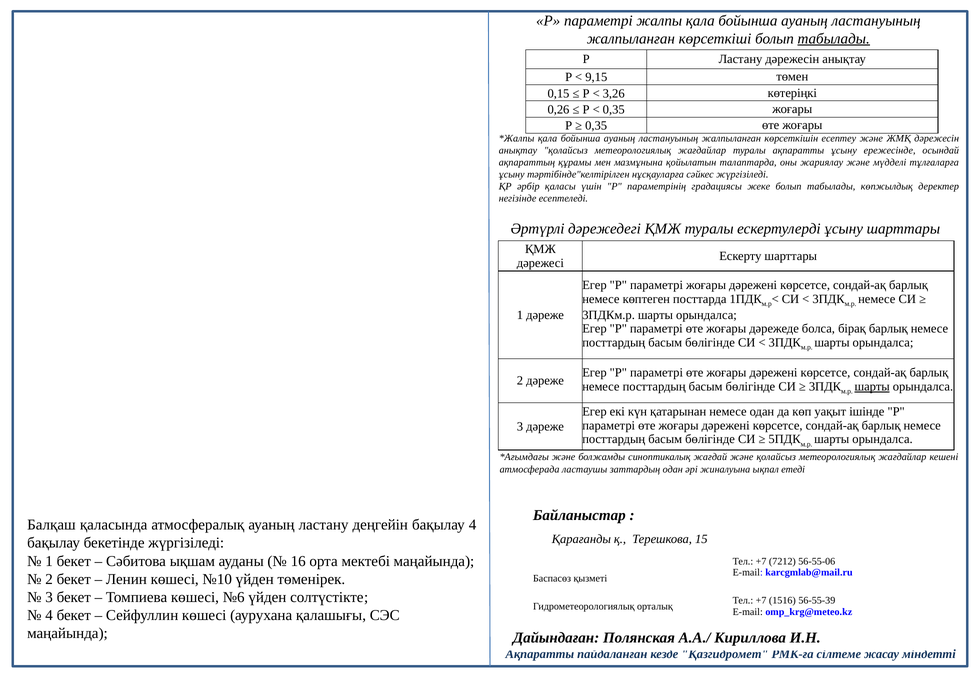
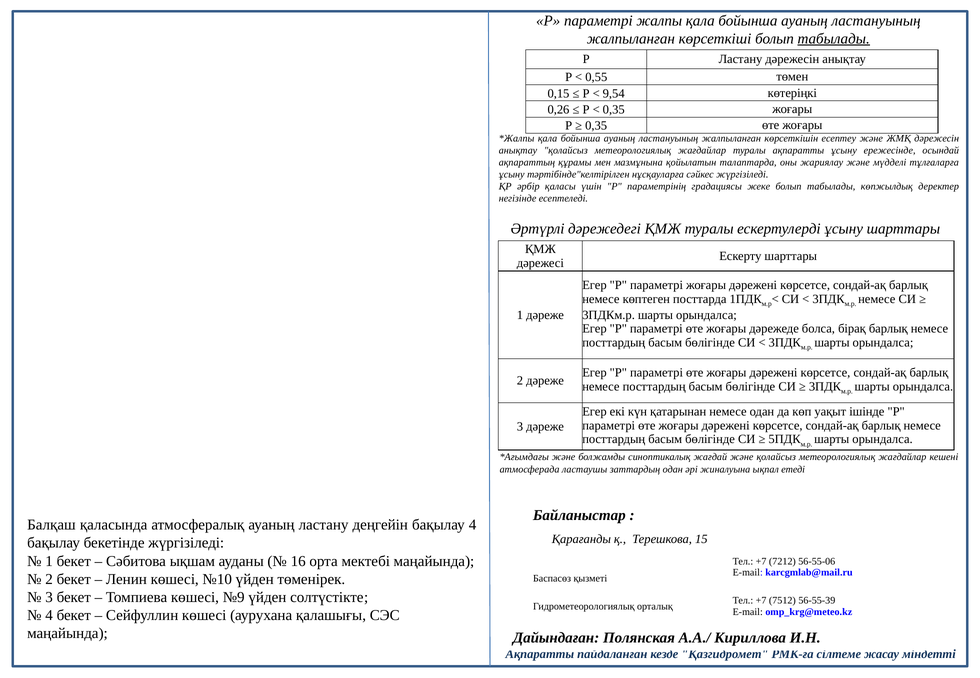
9,15: 9,15 -> 0,55 (596, 77)
3,26: 3,26 -> 9,54 (614, 93)
шарты underline: present -> none (872, 387)
№6: №6 -> №9 (234, 598)
1516: 1516 -> 7512 (782, 601)
